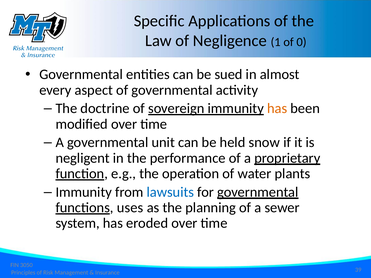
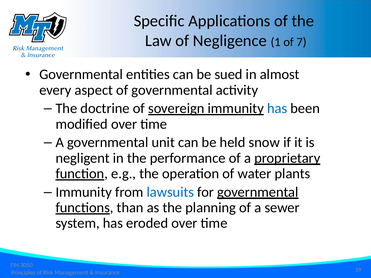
0: 0 -> 7 (301, 42)
has colour: orange -> blue (277, 109)
uses: uses -> than (130, 208)
